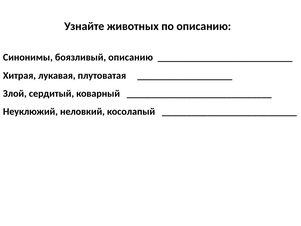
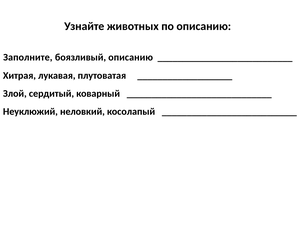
Синонимы: Синонимы -> Заполните (28, 57)
